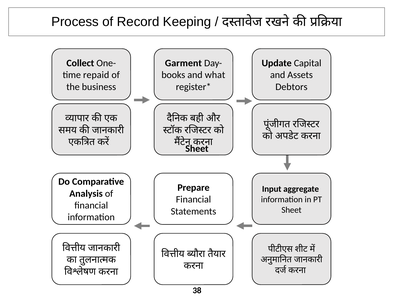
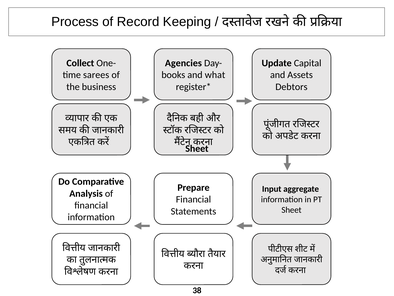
Garment: Garment -> Agencies (183, 63)
repaid: repaid -> sarees (96, 75)
